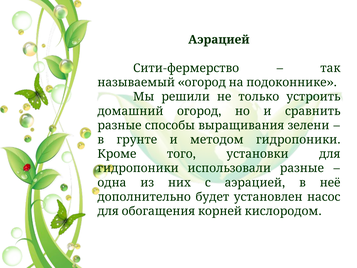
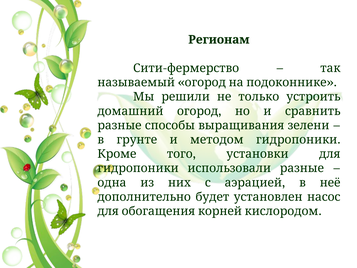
Аэрацией: Аэрацией -> Регионам (219, 40)
